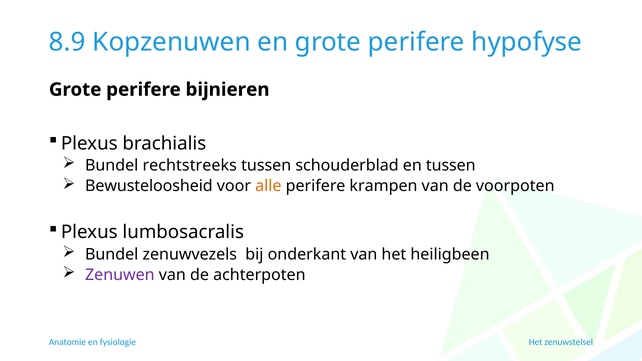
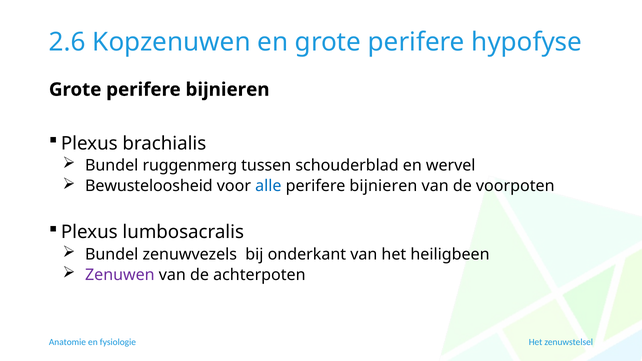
8.9: 8.9 -> 2.6 (67, 42)
rechtstreeks: rechtstreeks -> ruggenmerg (190, 166)
en tussen: tussen -> wervel (451, 166)
alle colour: orange -> blue (268, 186)
krampen: krampen -> bijnieren (383, 186)
